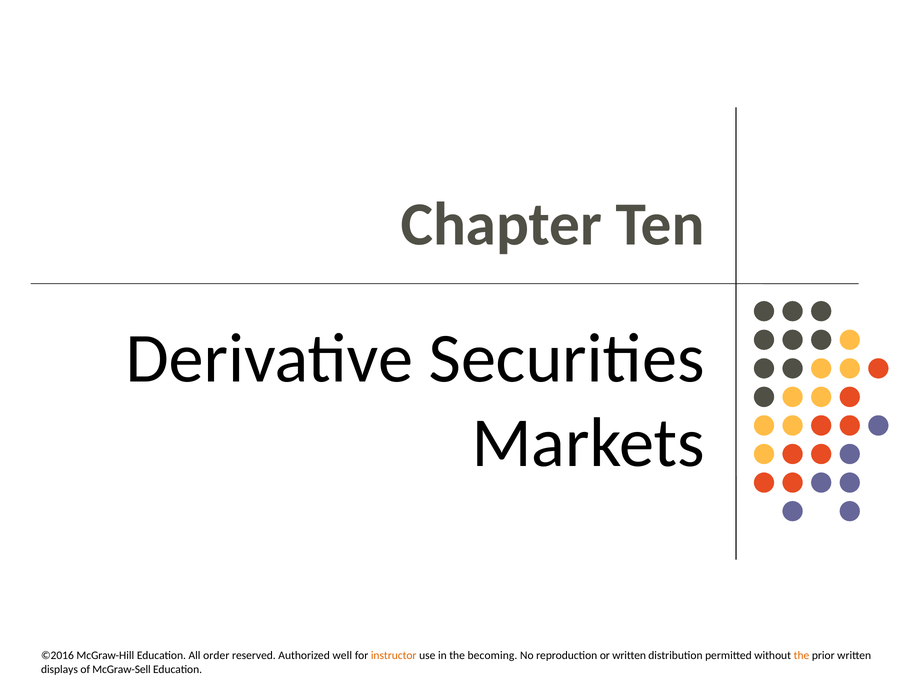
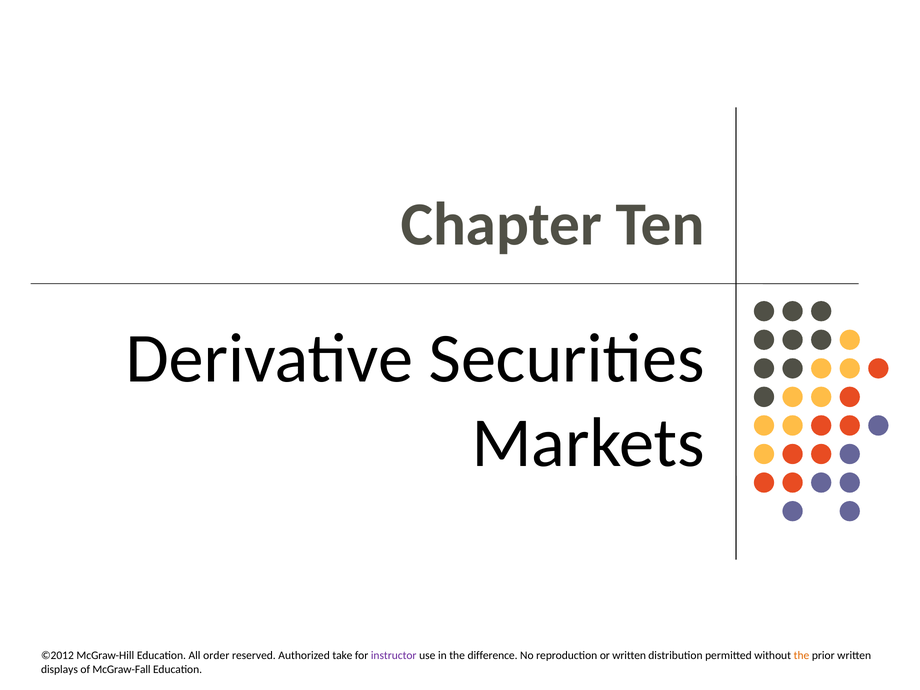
©2016: ©2016 -> ©2012 (57, 656)
well: well -> take (342, 656)
instructor colour: orange -> purple (394, 656)
becoming: becoming -> difference (493, 656)
McGraw-Sell: McGraw-Sell -> McGraw-Fall (122, 669)
